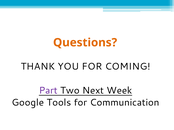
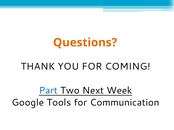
Part colour: purple -> blue (48, 91)
